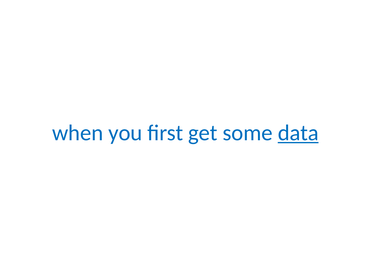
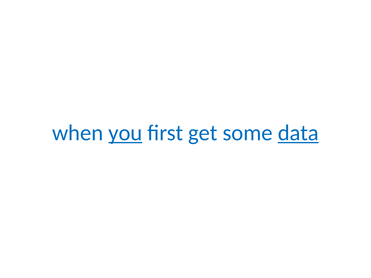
you underline: none -> present (125, 133)
